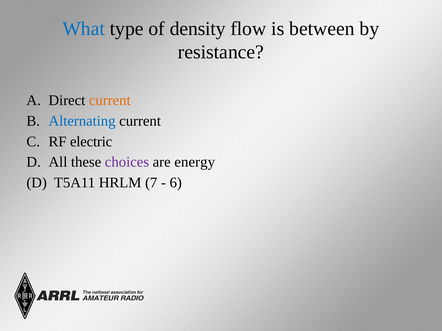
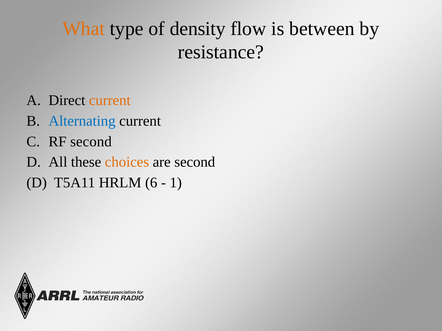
What colour: blue -> orange (84, 29)
RF electric: electric -> second (91, 142)
choices colour: purple -> orange (127, 162)
are energy: energy -> second (195, 162)
7: 7 -> 6 (151, 183)
6: 6 -> 1 (176, 183)
